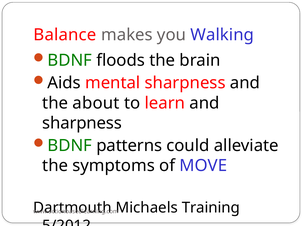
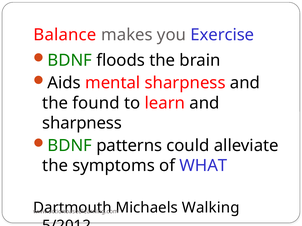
Walking: Walking -> Exercise (222, 35)
about: about -> found (96, 103)
MOVE: MOVE -> WHAT (203, 166)
Training: Training -> Walking (211, 208)
